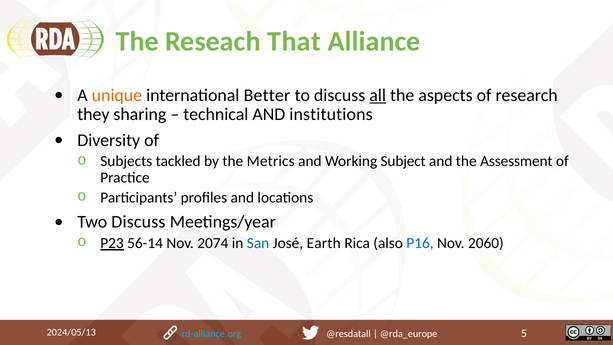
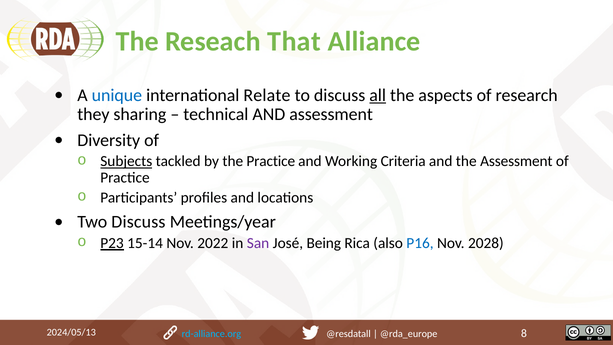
unique colour: orange -> blue (117, 95)
Better: Better -> Relate (267, 95)
AND institutions: institutions -> assessment (331, 114)
Subjects underline: none -> present (126, 161)
the Metrics: Metrics -> Practice (271, 161)
Subject: Subject -> Criteria (403, 161)
56-14: 56-14 -> 15-14 (145, 243)
2074: 2074 -> 2022 (213, 243)
San colour: blue -> purple (258, 243)
Earth: Earth -> Being (324, 243)
2060: 2060 -> 2028 (486, 243)
5: 5 -> 8 (524, 333)
